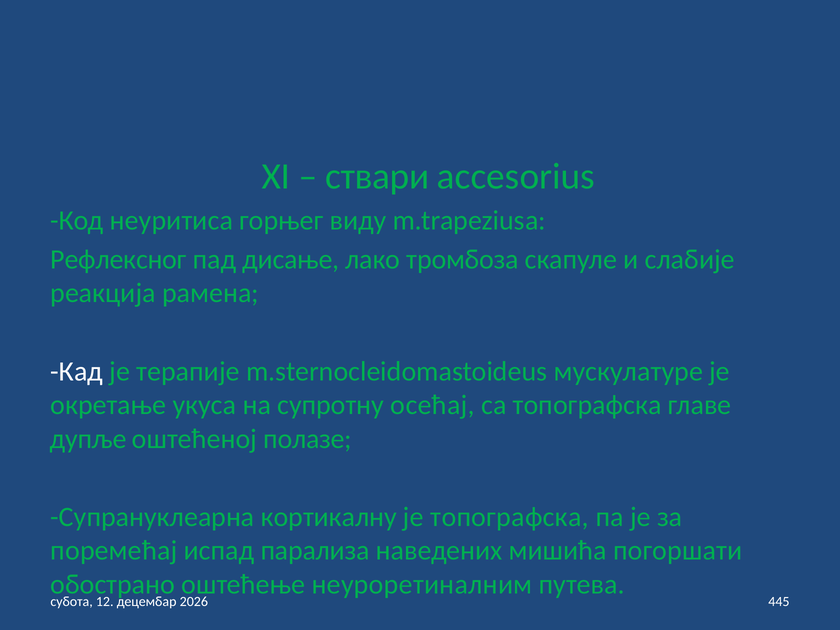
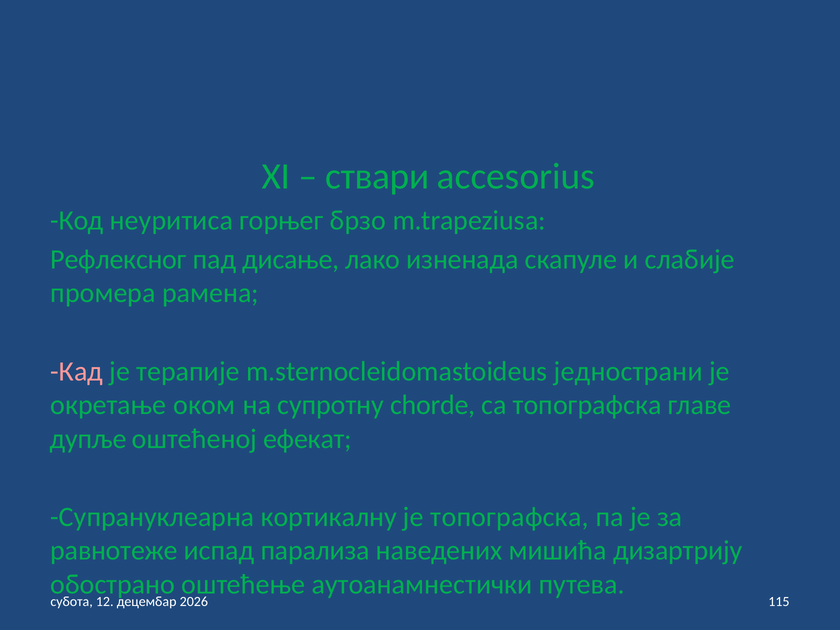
виду: виду -> брзо (358, 220)
тромбоза: тромбоза -> изненада (463, 260)
реакција: реакција -> промера (103, 293)
Кад colour: white -> pink (77, 372)
мускулатуре: мускулатуре -> једнострани (628, 372)
укуса: укуса -> оком (204, 405)
осећај: осећај -> chorde (433, 405)
полазе: полазе -> ефекат (308, 439)
поремећај: поремећај -> равнотеже (114, 551)
погоршати: погоршати -> дизартрију (678, 551)
неуроретиналним: неуроретиналним -> аутоанамнестички (422, 584)
445: 445 -> 115 (779, 602)
